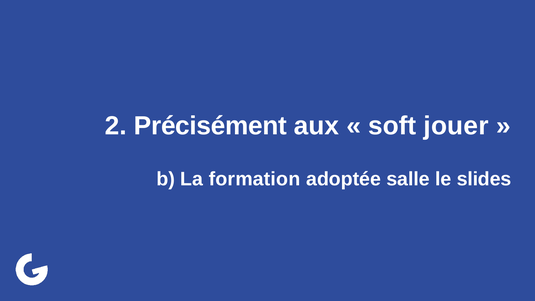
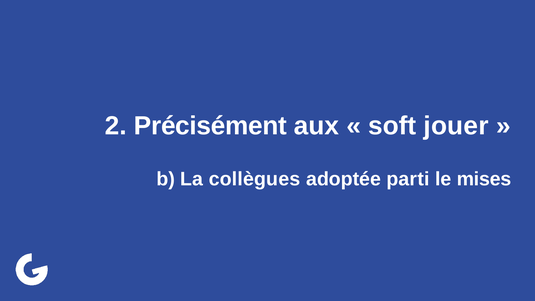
formation: formation -> collègues (255, 179)
salle: salle -> parti (408, 179)
slides: slides -> mises (484, 179)
